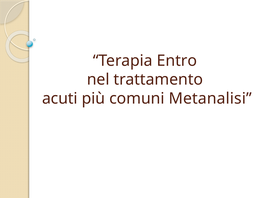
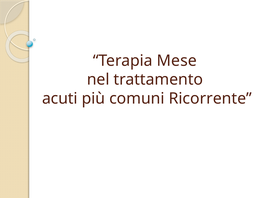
Entro: Entro -> Mese (177, 61)
Metanalisi: Metanalisi -> Ricorrente (210, 98)
